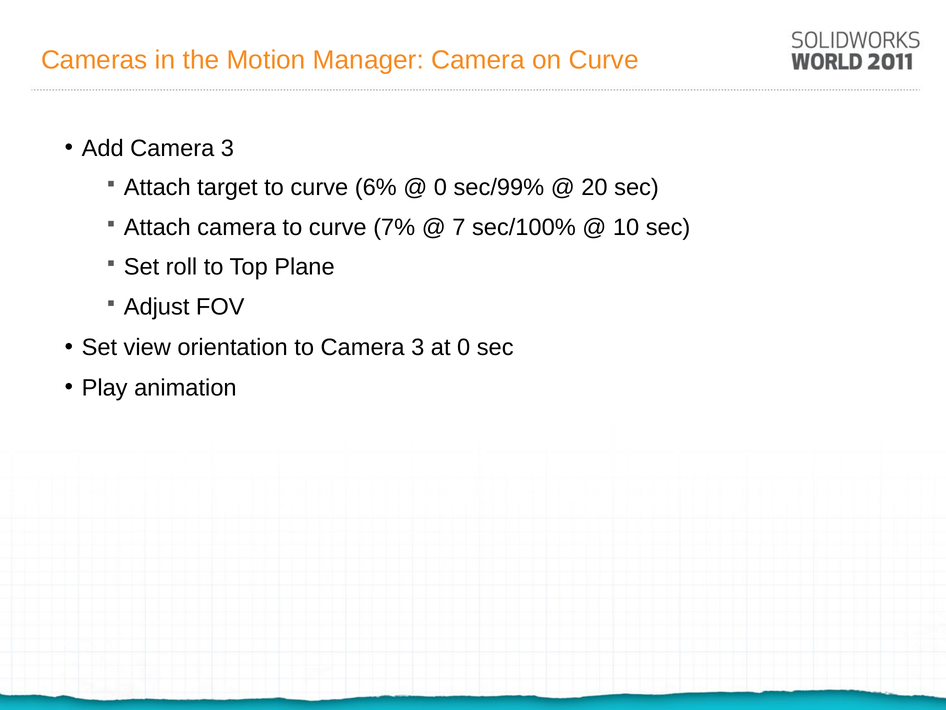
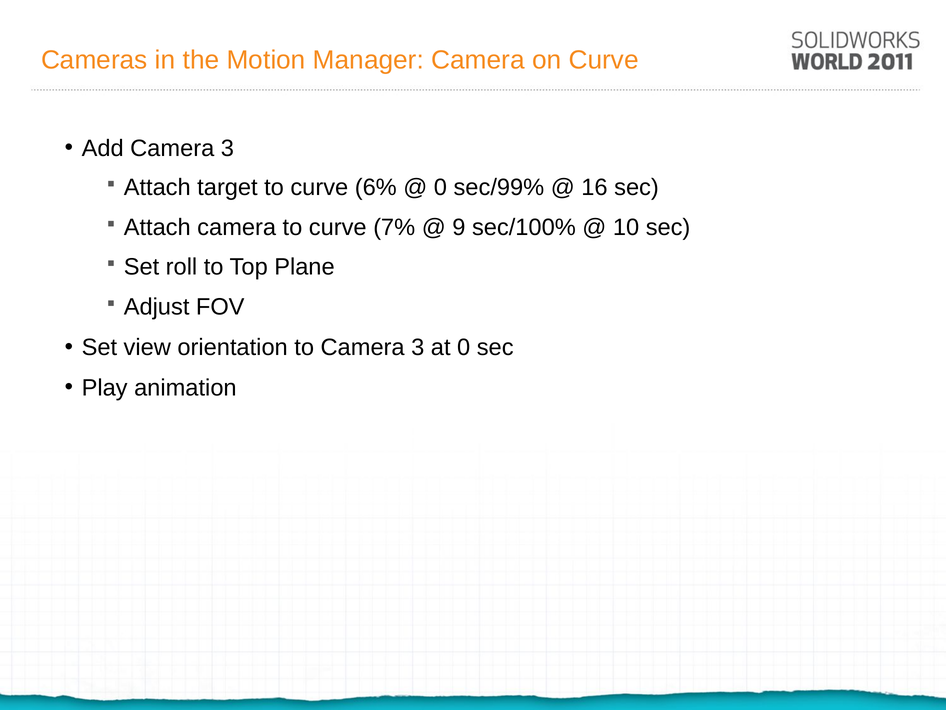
20: 20 -> 16 (594, 188)
7: 7 -> 9 (459, 227)
